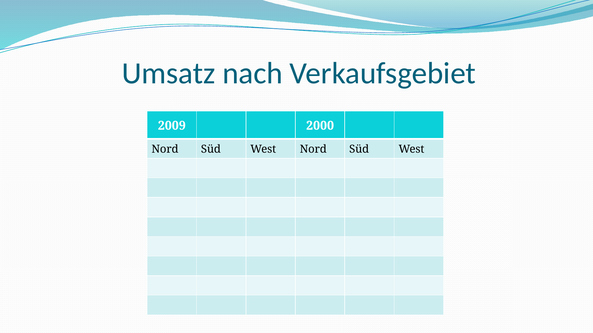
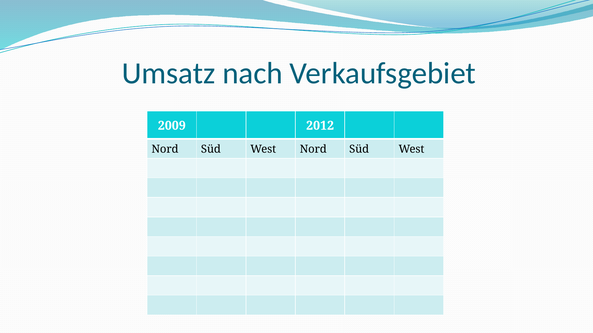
2000: 2000 -> 2012 (320, 126)
